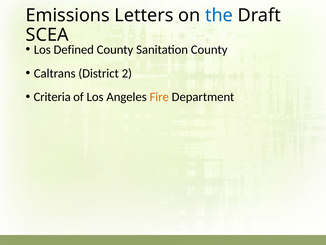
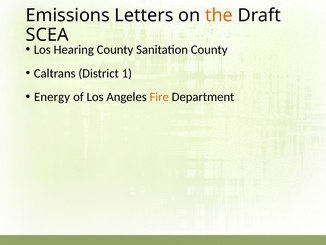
the colour: blue -> orange (219, 15)
Defined: Defined -> Hearing (74, 50)
2: 2 -> 1 (127, 73)
Criteria: Criteria -> Energy (52, 97)
